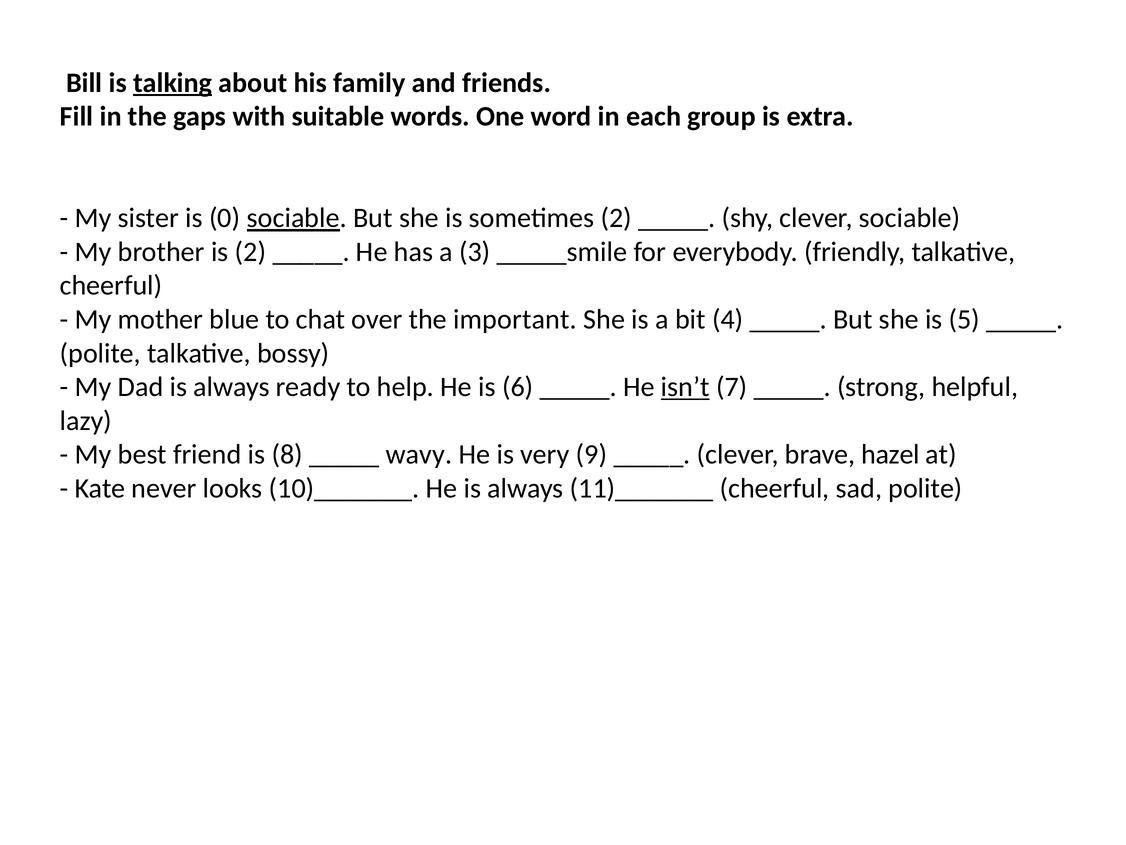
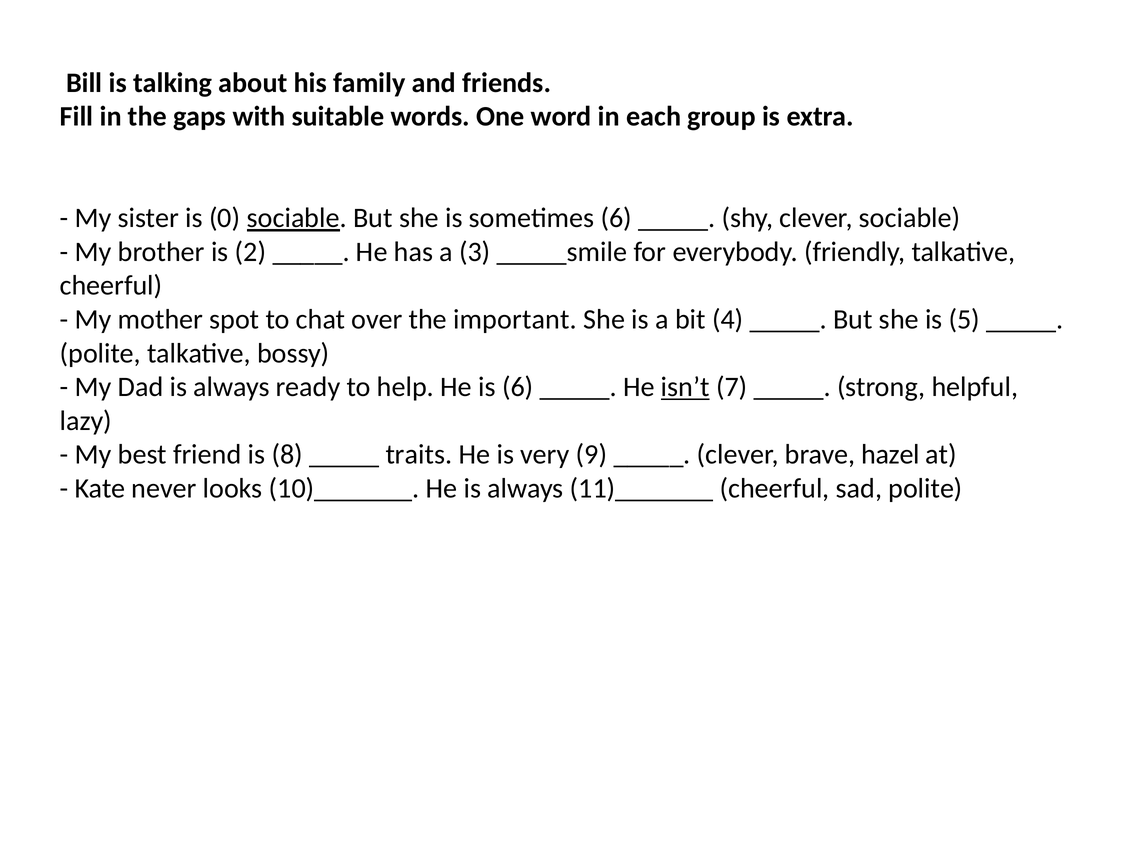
talking underline: present -> none (173, 83)
sometimes 2: 2 -> 6 (616, 218)
blue: blue -> spot (234, 319)
wavy: wavy -> traits (419, 454)
